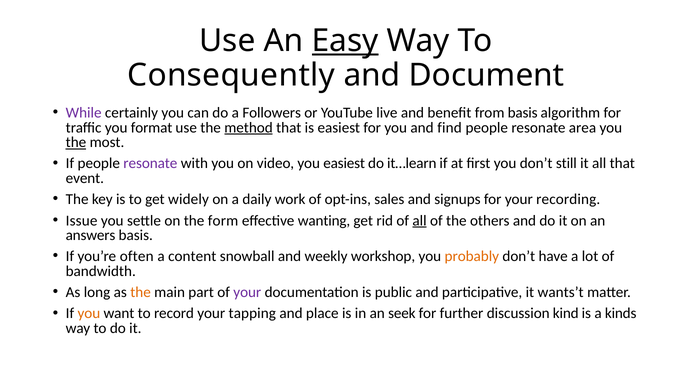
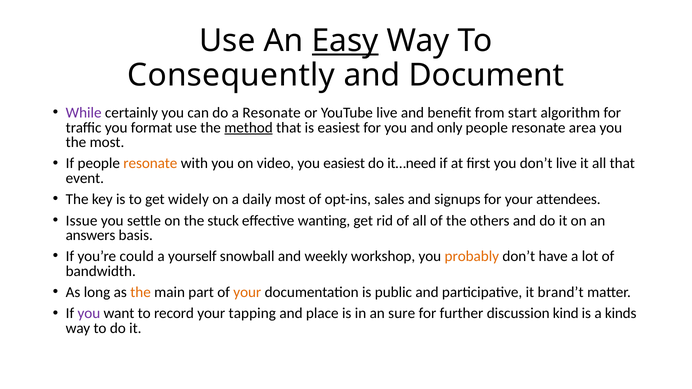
a Followers: Followers -> Resonate (272, 113)
from basis: basis -> start (522, 113)
find: find -> only (450, 128)
the underline: present -> none (76, 142)
resonate colour: purple -> orange (150, 164)
it…learn: it…learn -> it…need (412, 164)
don’t still: still -> live (566, 164)
daily work: work -> most (290, 199)
recording: recording -> attendees (568, 199)
form: form -> stuck (223, 221)
all underline: present -> none (420, 221)
often: often -> could (137, 257)
content: content -> yourself (192, 257)
your colour: purple -> orange (247, 292)
wants’t: wants’t -> brand’t (561, 292)
you colour: orange -> purple (89, 314)
seek: seek -> sure (402, 314)
